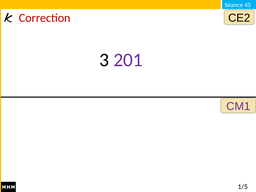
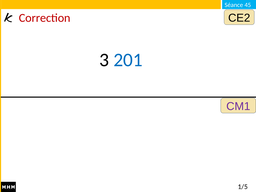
201 colour: purple -> blue (128, 60)
